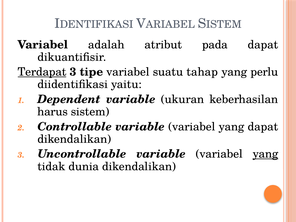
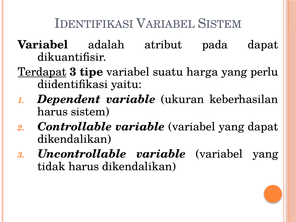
tahap: tahap -> harga (202, 72)
yang underline: present -> none (265, 154)
tidak dunia: dunia -> harus (84, 166)
